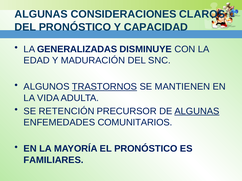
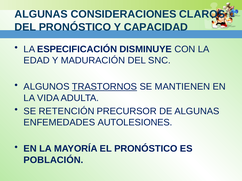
GENERALIZADAS: GENERALIZADAS -> ESPECIFICACIÓN (77, 49)
ALGUNAS underline: present -> none (197, 111)
COMUNITARIOS: COMUNITARIOS -> AUTOLESIONES (135, 123)
FAMILIARES: FAMILIARES -> POBLACIÓN (53, 160)
